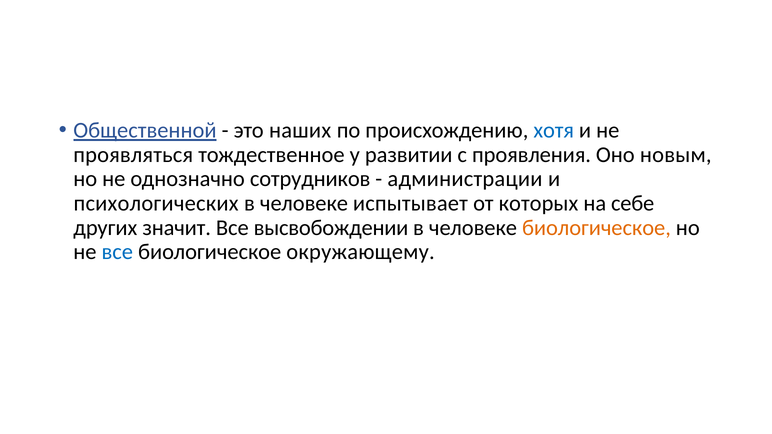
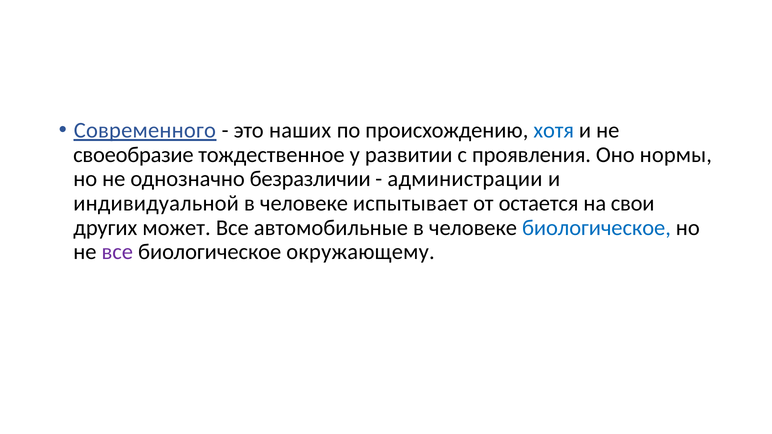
Общественной: Общественной -> Современного (145, 131)
проявляться: проявляться -> своеобразие (133, 155)
новым: новым -> нормы (676, 155)
сотрудников: сотрудников -> безразличии (310, 179)
психологических: психологических -> индивидуальной (156, 203)
которых: которых -> остается (539, 203)
себе: себе -> свои (633, 203)
значит: значит -> может (177, 228)
высвобождении: высвобождении -> автомобильные (331, 228)
биологическое colour: orange -> blue (596, 228)
все colour: blue -> purple (117, 252)
